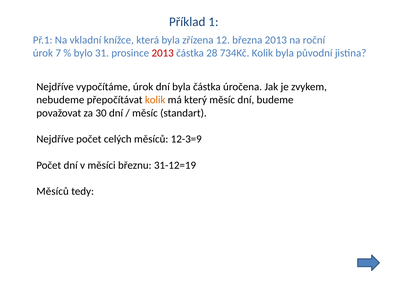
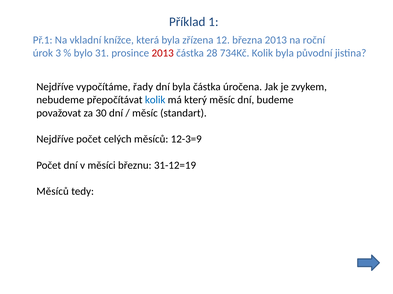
7: 7 -> 3 (58, 53)
vypočítáme úrok: úrok -> řady (143, 87)
kolik colour: orange -> blue (155, 100)
